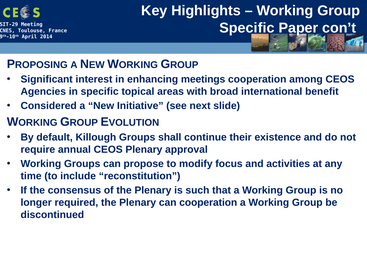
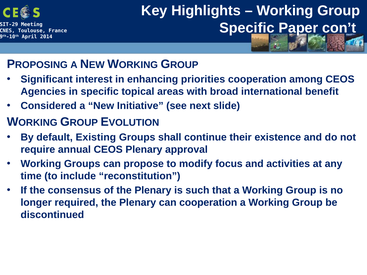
meetings: meetings -> priorities (203, 79)
Killough: Killough -> Existing (96, 137)
